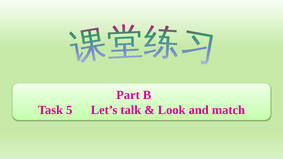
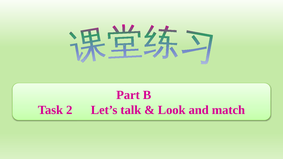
5: 5 -> 2 (69, 110)
